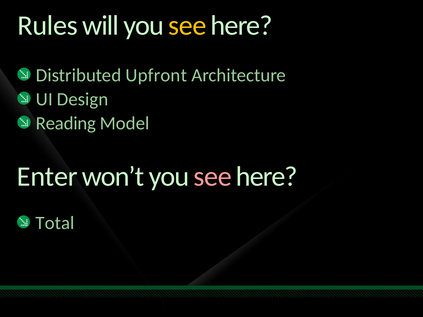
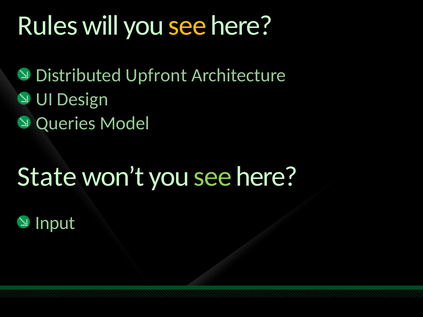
Reading: Reading -> Queries (66, 124)
Enter: Enter -> State (47, 177)
see colour: pink -> light green (213, 177)
Total: Total -> Input (55, 223)
